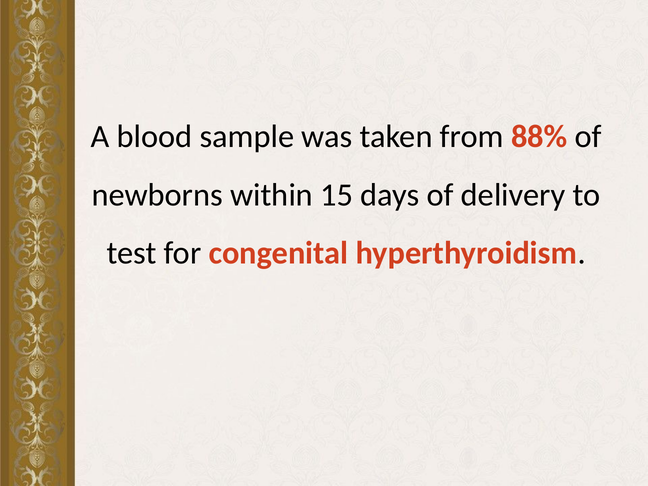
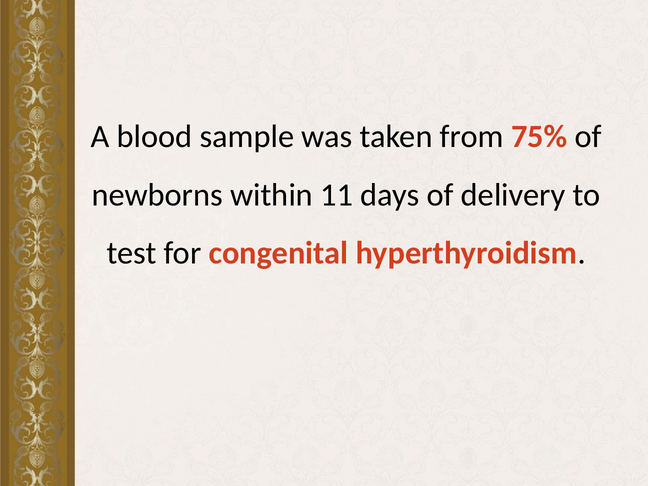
88%: 88% -> 75% (539, 137)
15: 15 -> 11 (337, 195)
